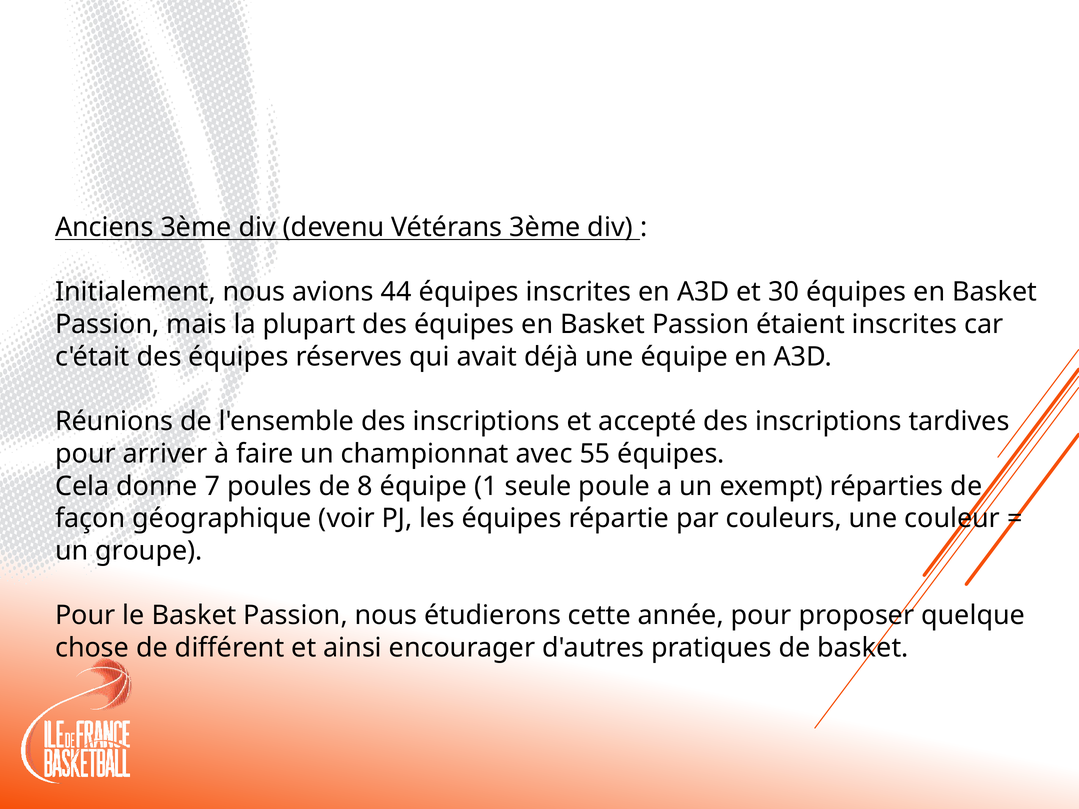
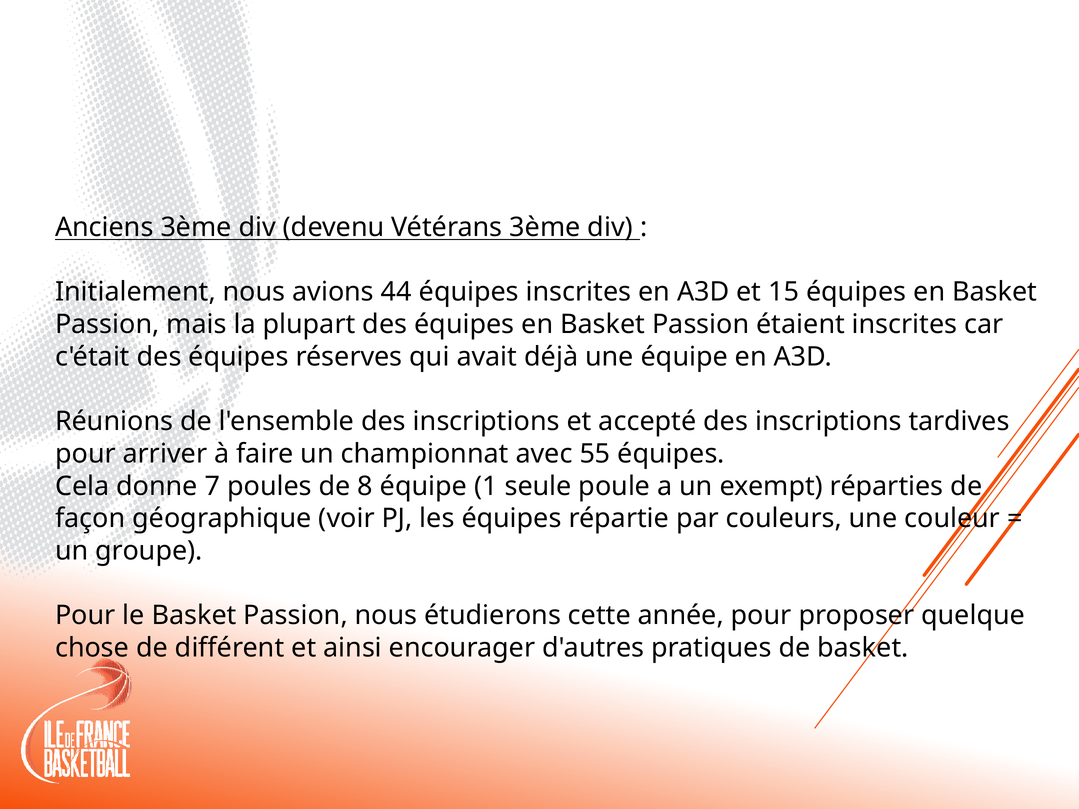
30: 30 -> 15 (784, 292)
